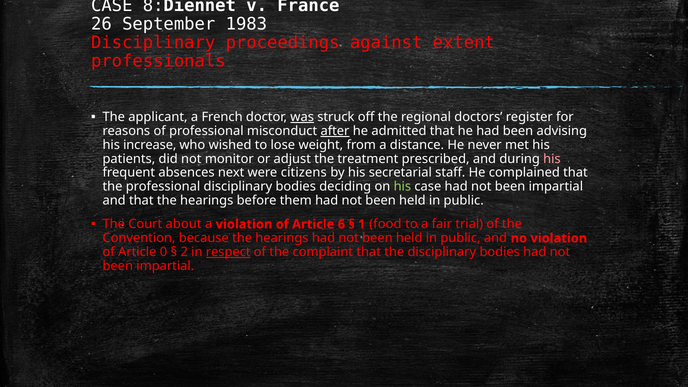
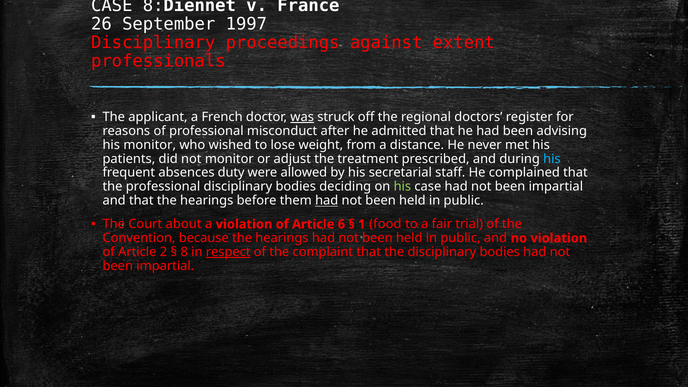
1983: 1983 -> 1997 (246, 24)
after underline: present -> none (335, 131)
his increase: increase -> monitor (150, 145)
his colour: pink -> light blue (552, 159)
next: next -> duty (231, 173)
citizens: citizens -> allowed (304, 173)
had underline: none -> present (327, 201)
0: 0 -> 2 (164, 252)
2: 2 -> 8 (184, 252)
